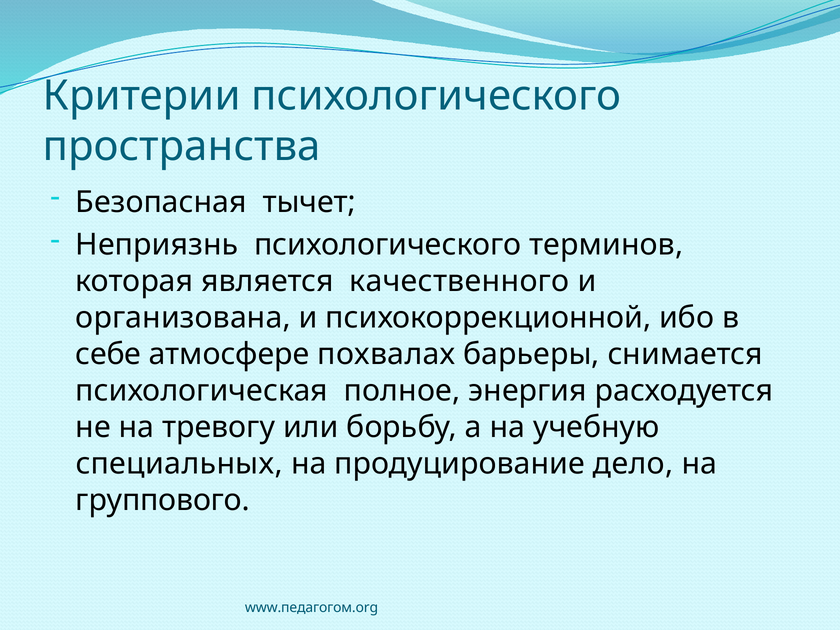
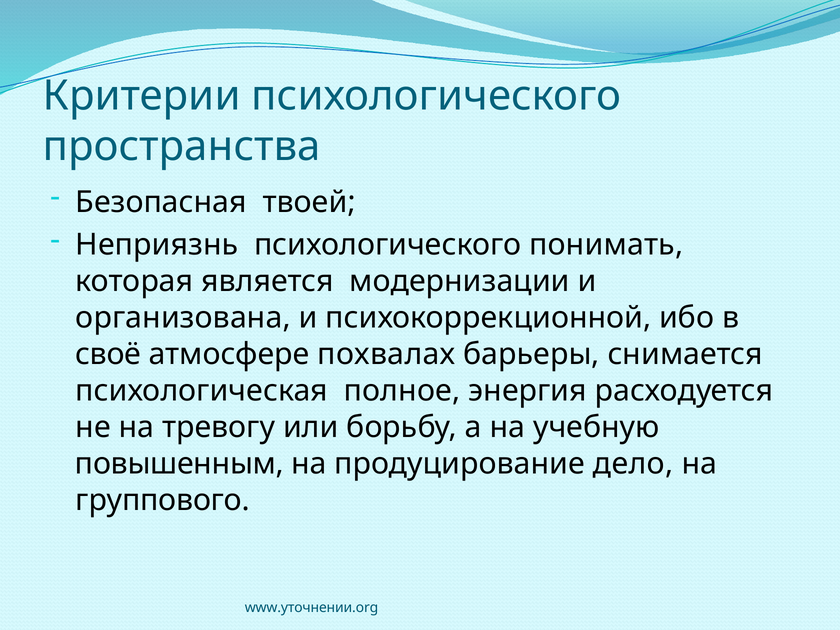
тычет: тычет -> твоей (309, 202)
терминов: терминов -> понимать (606, 245)
качественного: качественного -> модернизации (459, 281)
себе: себе -> своё (108, 354)
специальных: специальных -> повышенным (179, 464)
www.педагогом.org: www.педагогом.org -> www.уточнении.org (312, 608)
